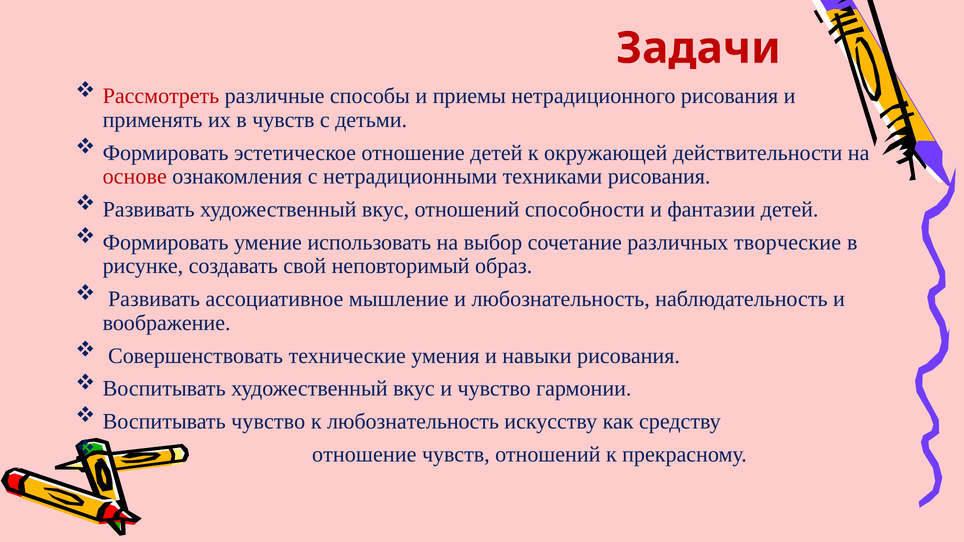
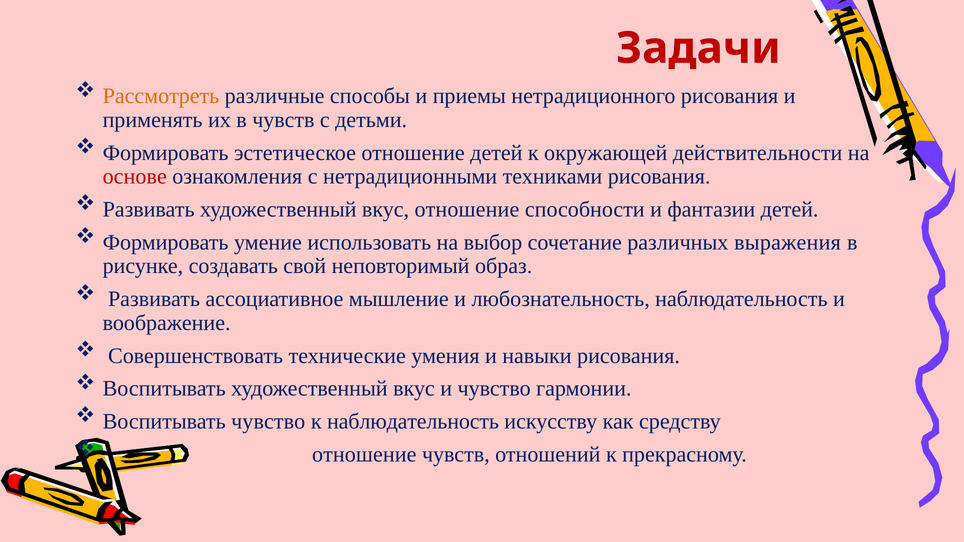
Рассмотреть colour: red -> orange (161, 96)
вкус отношений: отношений -> отношение (467, 210)
творческие: творческие -> выражения (788, 242)
к любознательность: любознательность -> наблюдательность (413, 422)
